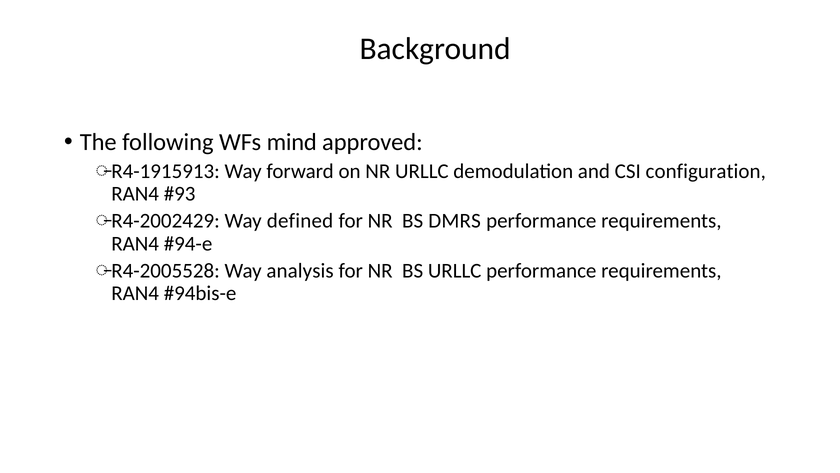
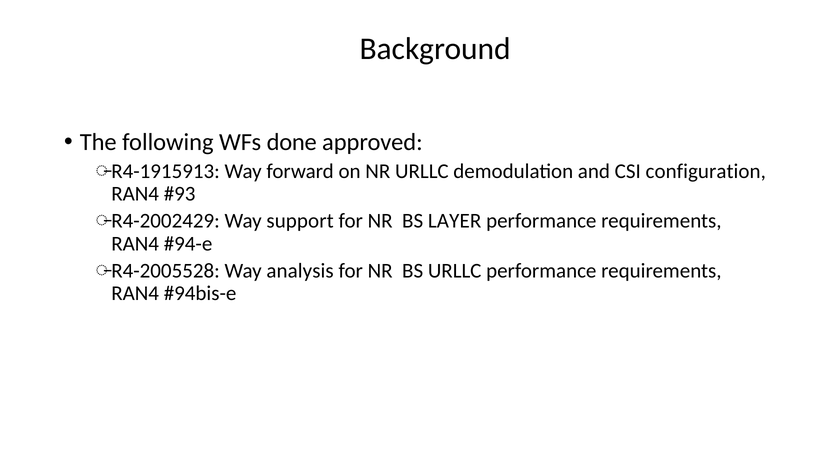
mind: mind -> done (292, 142)
defined: defined -> support (300, 221)
DMRS: DMRS -> LAYER (455, 221)
